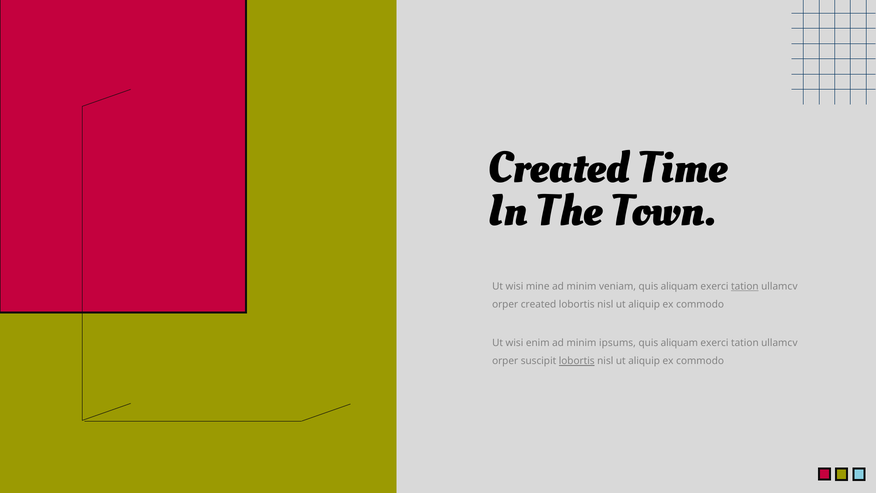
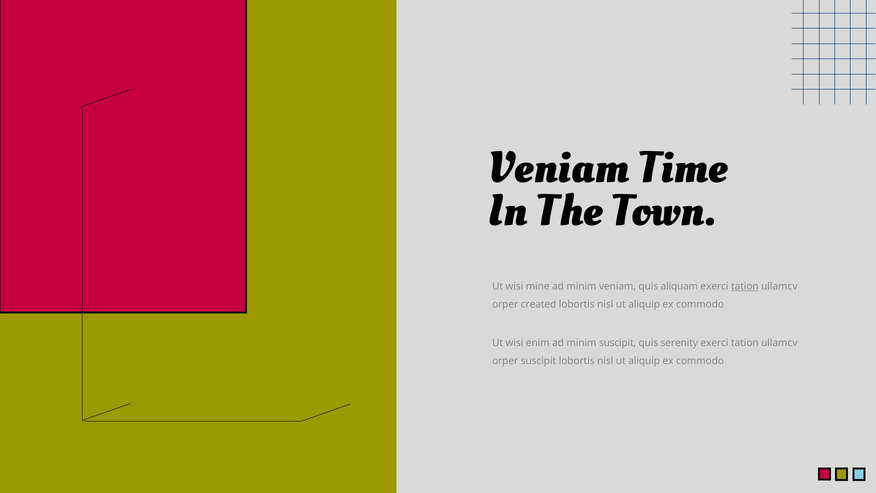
Created: Created -> Veniam (559, 168)
minim ipsums: ipsums -> suscipit (618, 343)
aliquam: aliquam -> serenity (679, 343)
lobortis underline: present -> none (577, 361)
